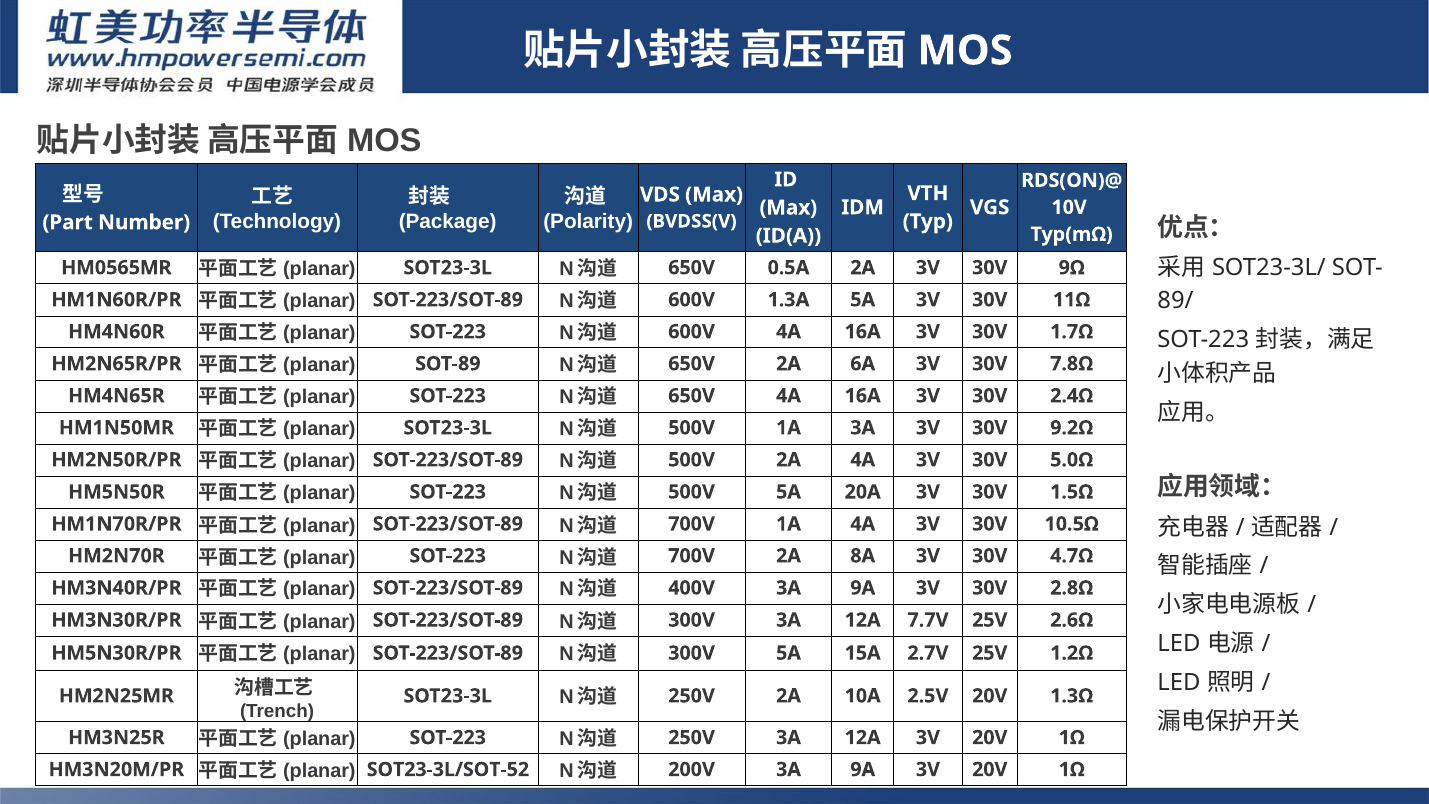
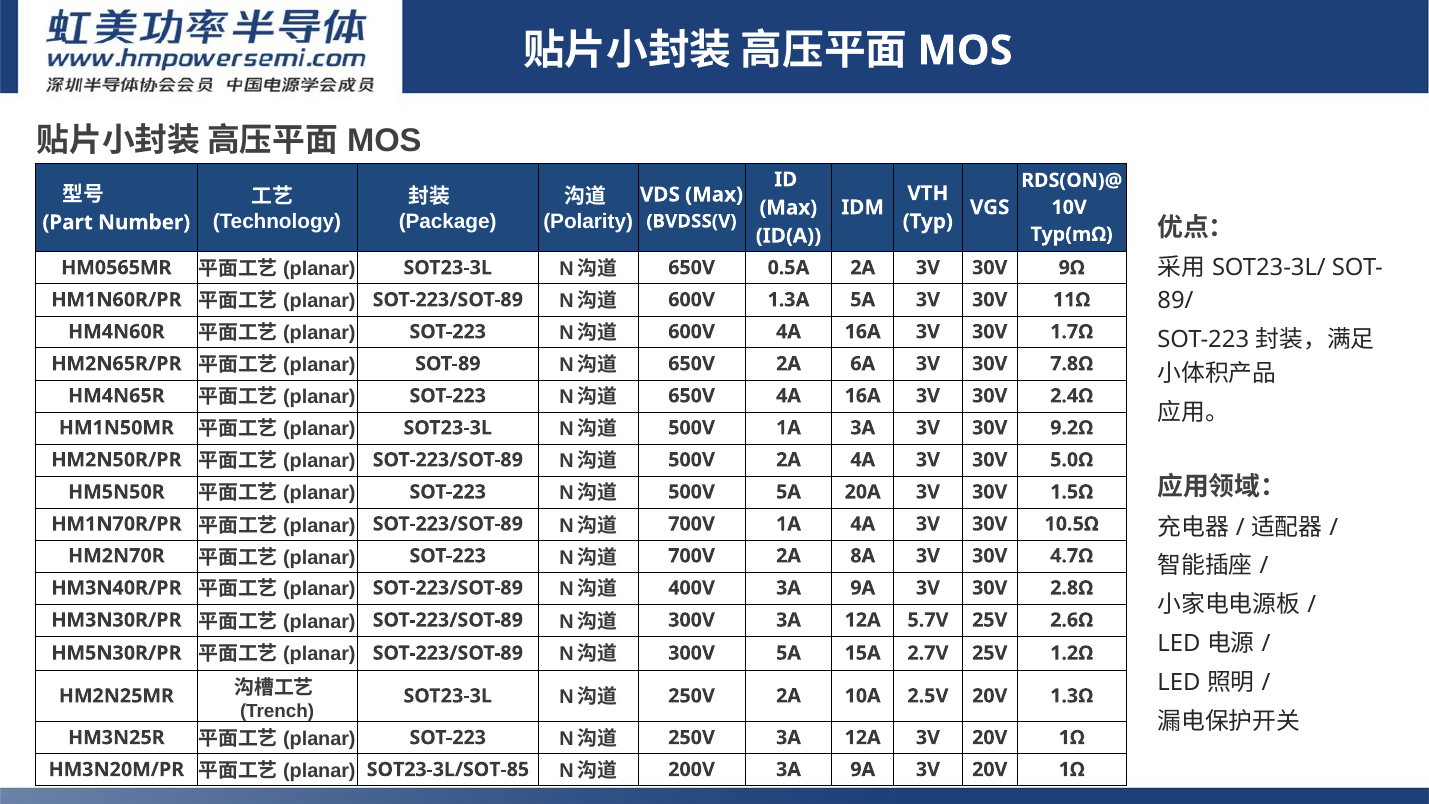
7.7V: 7.7V -> 5.7V (928, 620)
SOT23-3L/SOT-52: SOT23-3L/SOT-52 -> SOT23-3L/SOT-85 (448, 769)
